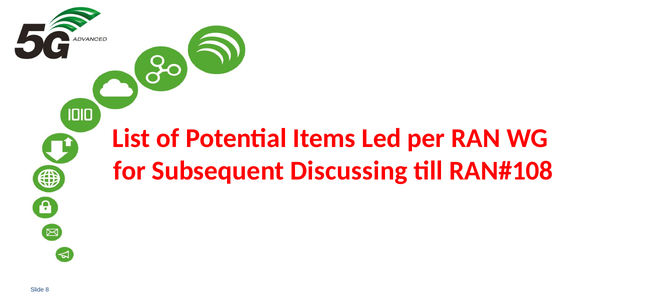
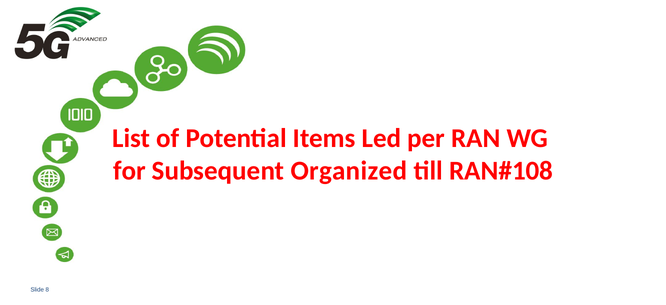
Discussing: Discussing -> Organized (349, 171)
